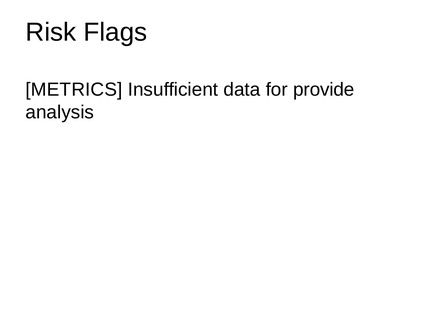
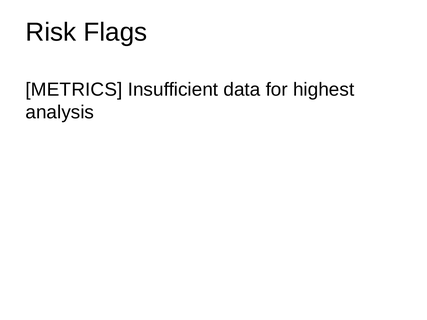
provide: provide -> highest (324, 90)
